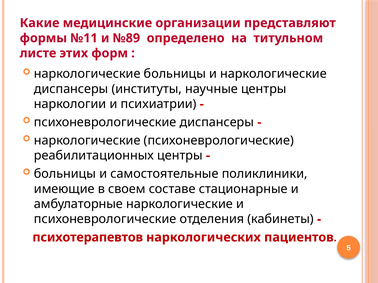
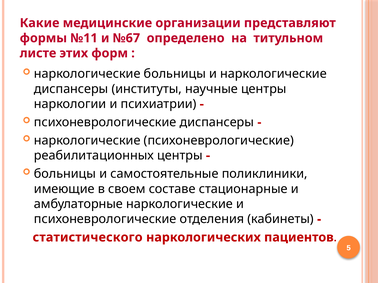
№89: №89 -> №67 (126, 38)
психотерапевтов: психотерапевтов -> статистического (88, 238)
